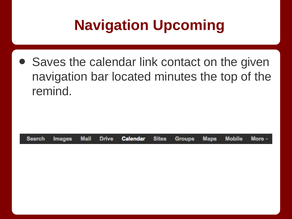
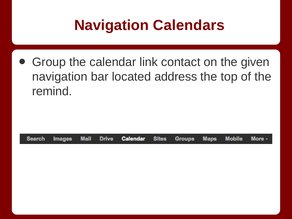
Upcoming: Upcoming -> Calendars (189, 25)
Saves: Saves -> Group (49, 62)
minutes: minutes -> address (176, 77)
